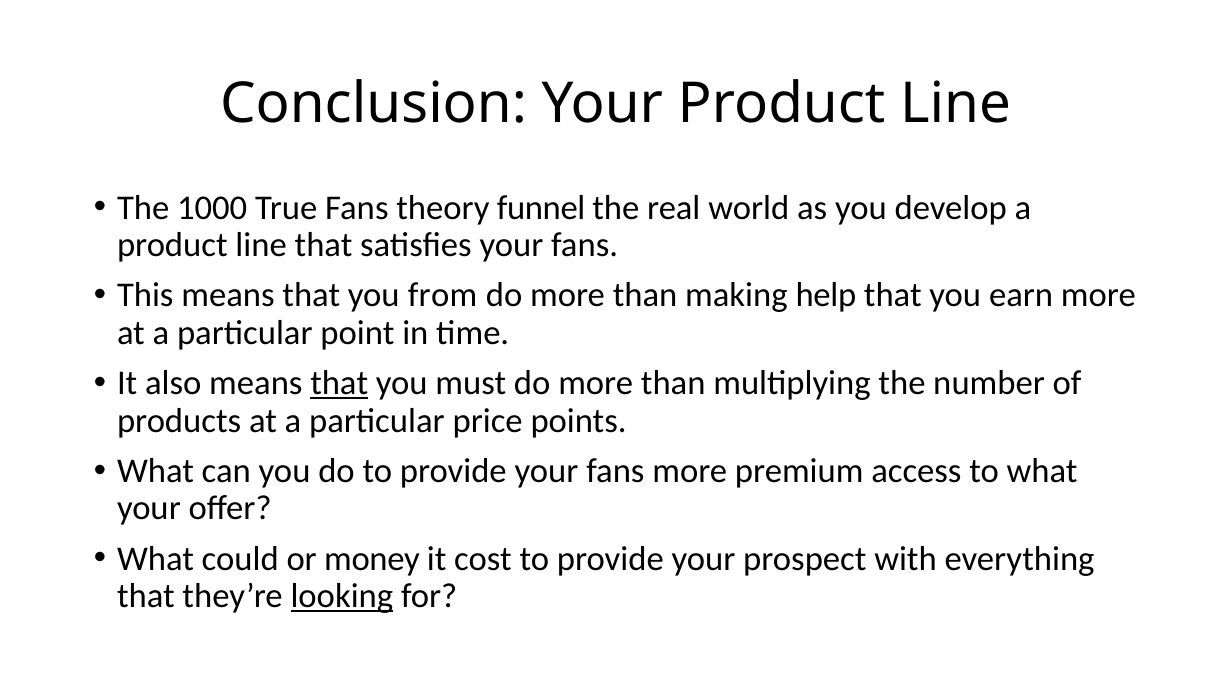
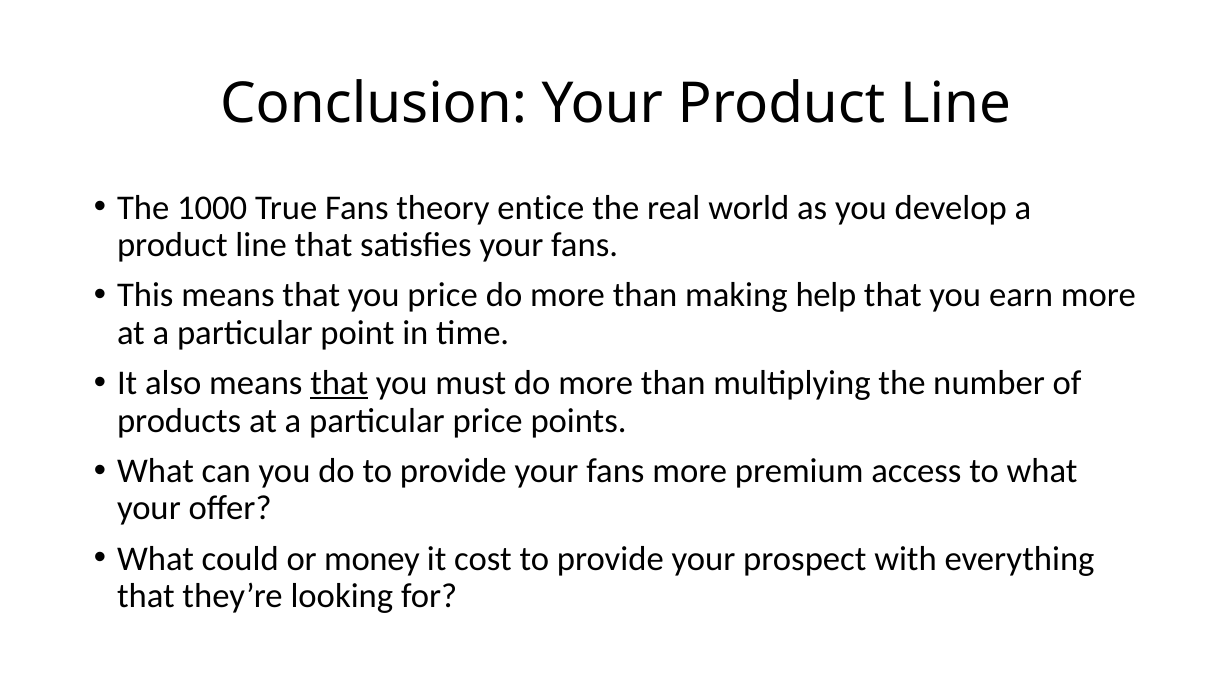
funnel: funnel -> entice (541, 208)
you from: from -> price (443, 295)
looking underline: present -> none (342, 596)
